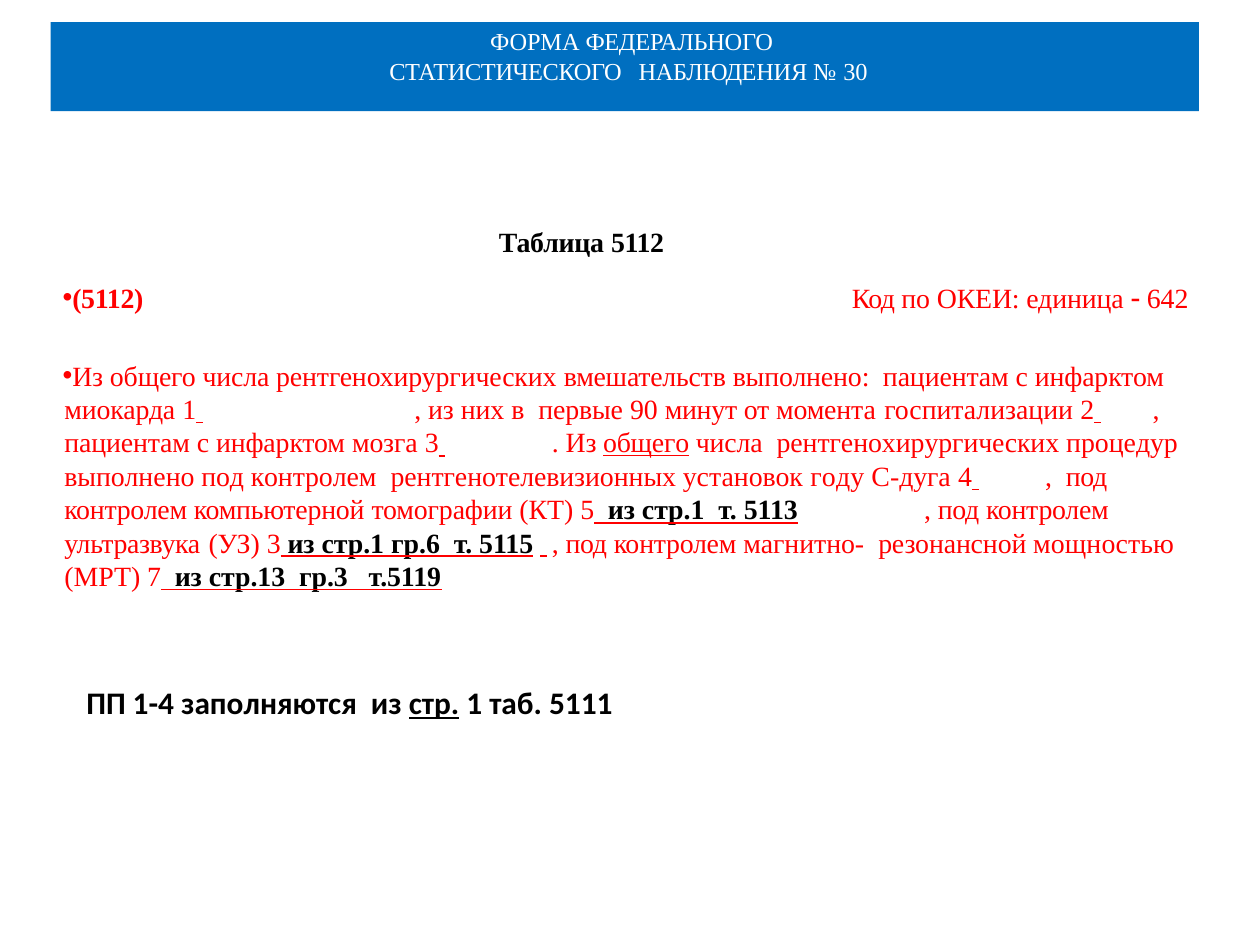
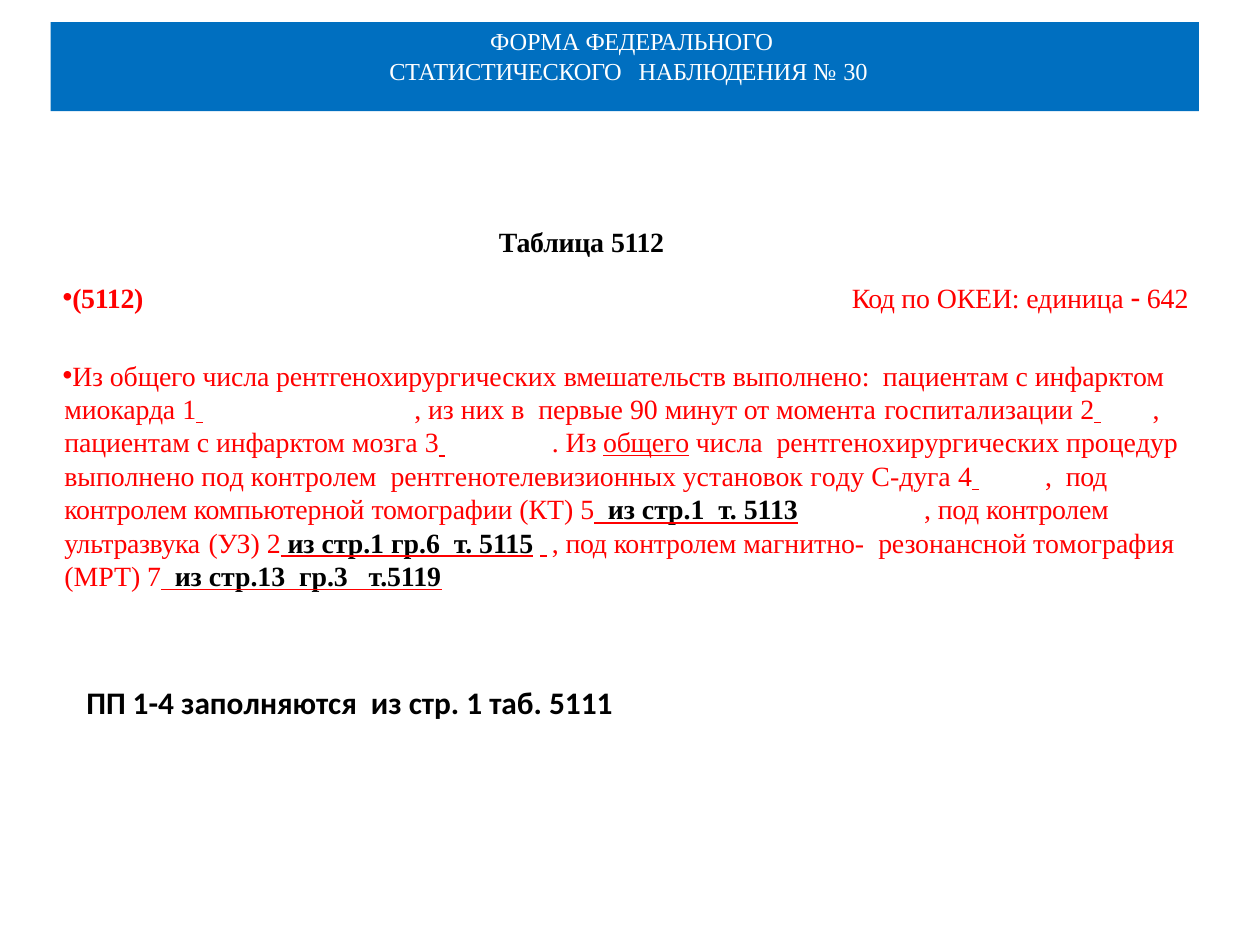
УЗ 3: 3 -> 2 (274, 544)
мощностью: мощностью -> томография (1104, 544)
стр underline: present -> none (434, 705)
